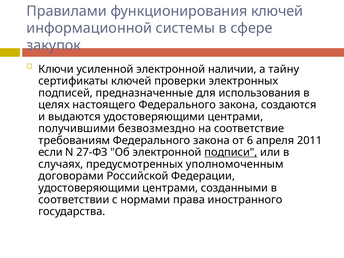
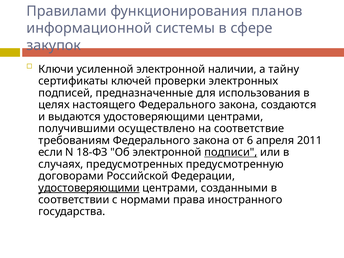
функционирования ключей: ключей -> планов (277, 11)
безвозмездно: безвозмездно -> осуществлено (157, 129)
27-ФЗ: 27-ФЗ -> 18-ФЗ (92, 152)
уполномоченным: уполномоченным -> предусмотренную (235, 164)
удостоверяющими underline: none -> present (89, 188)
